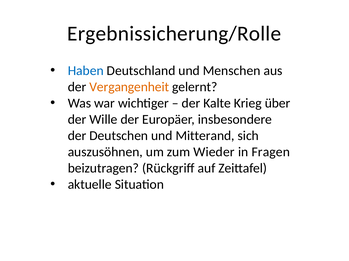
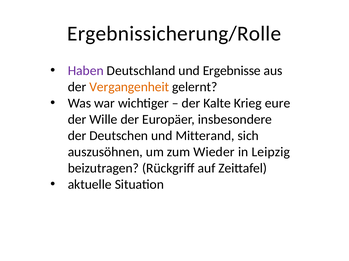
Haben colour: blue -> purple (86, 71)
Menschen: Menschen -> Ergebnisse (232, 71)
über: über -> eure (278, 104)
Fragen: Fragen -> Leipzig (271, 152)
